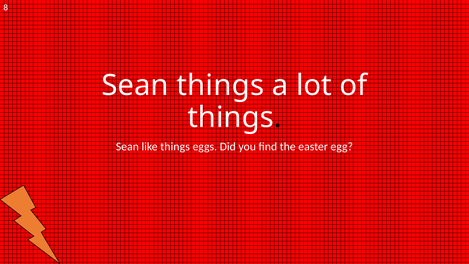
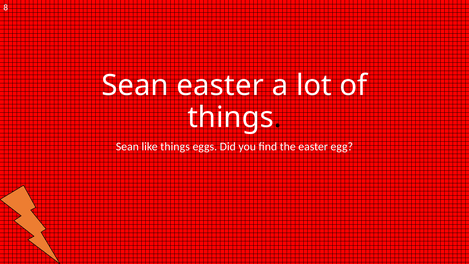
Sean things: things -> easter (220, 86)
